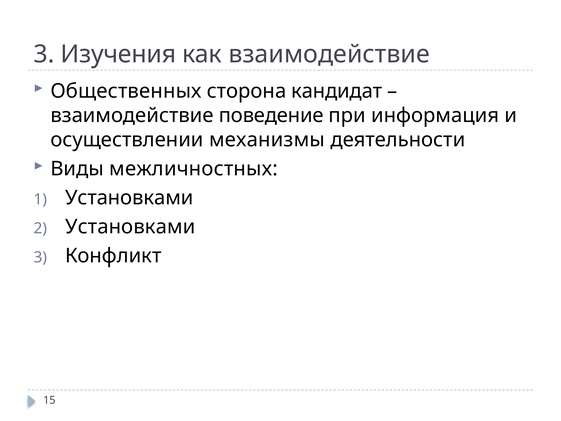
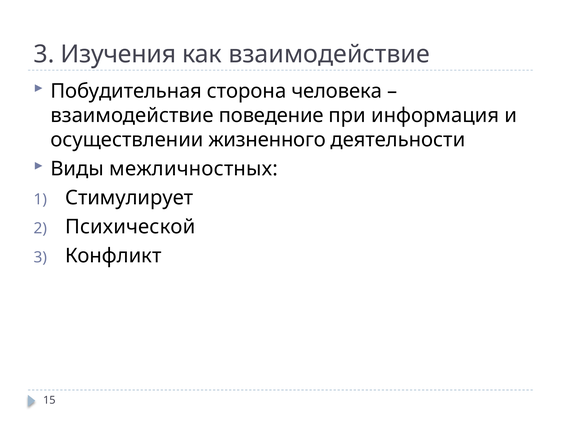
Общественных: Общественных -> Побудительная (126, 91)
кандидат: кандидат -> человека (337, 91)
механизмы: механизмы -> жизненного (267, 140)
Установками: Установками -> Стимулирует (129, 198)
Установками: Установками -> Психической (130, 227)
